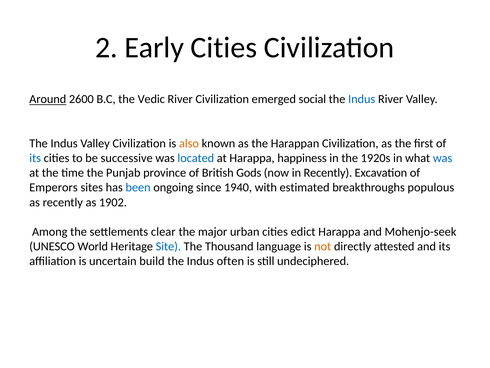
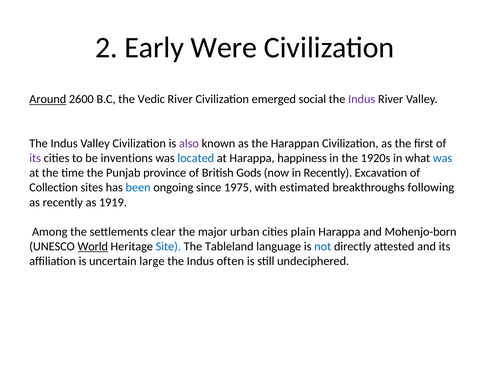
Early Cities: Cities -> Were (224, 47)
Indus colour: blue -> purple (362, 99)
also colour: orange -> purple (189, 143)
its colour: blue -> purple (35, 158)
successive: successive -> inventions (127, 158)
Emperors: Emperors -> Collection (54, 187)
1940: 1940 -> 1975 (238, 187)
populous: populous -> following (431, 187)
1902: 1902 -> 1919 (113, 202)
edict: edict -> plain (303, 231)
Mohenjo-seek: Mohenjo-seek -> Mohenjo-born (421, 231)
World underline: none -> present (93, 246)
Thousand: Thousand -> Tableland (229, 246)
not colour: orange -> blue (323, 246)
build: build -> large (152, 261)
